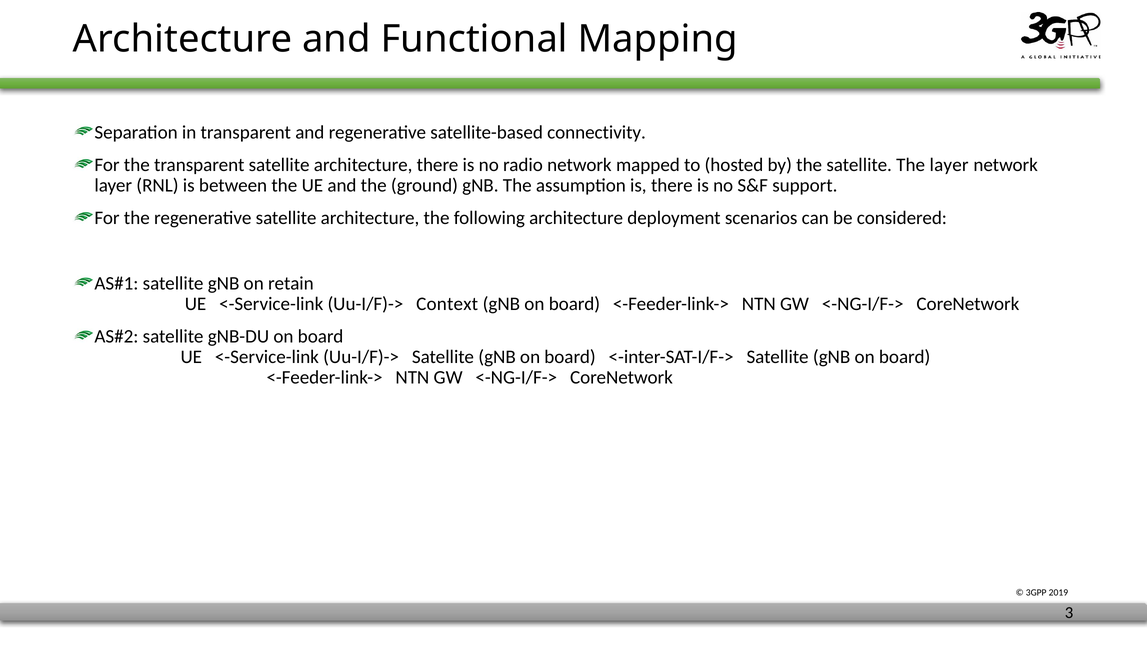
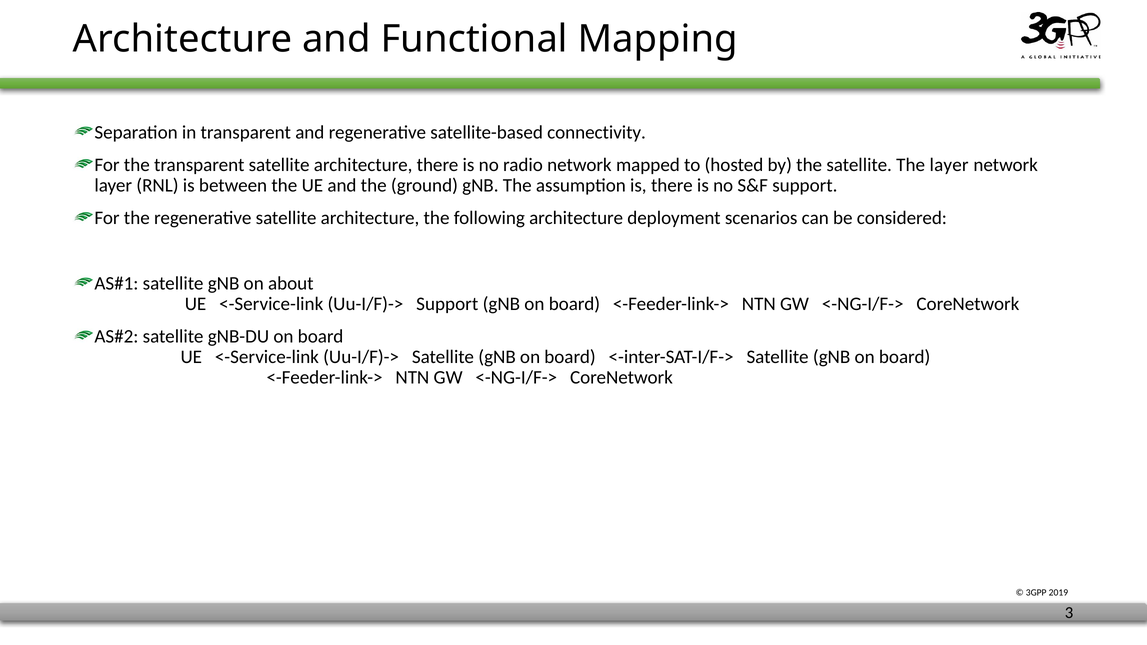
retain: retain -> about (291, 283)
Uu-I/F)-> Context: Context -> Support (447, 304)
